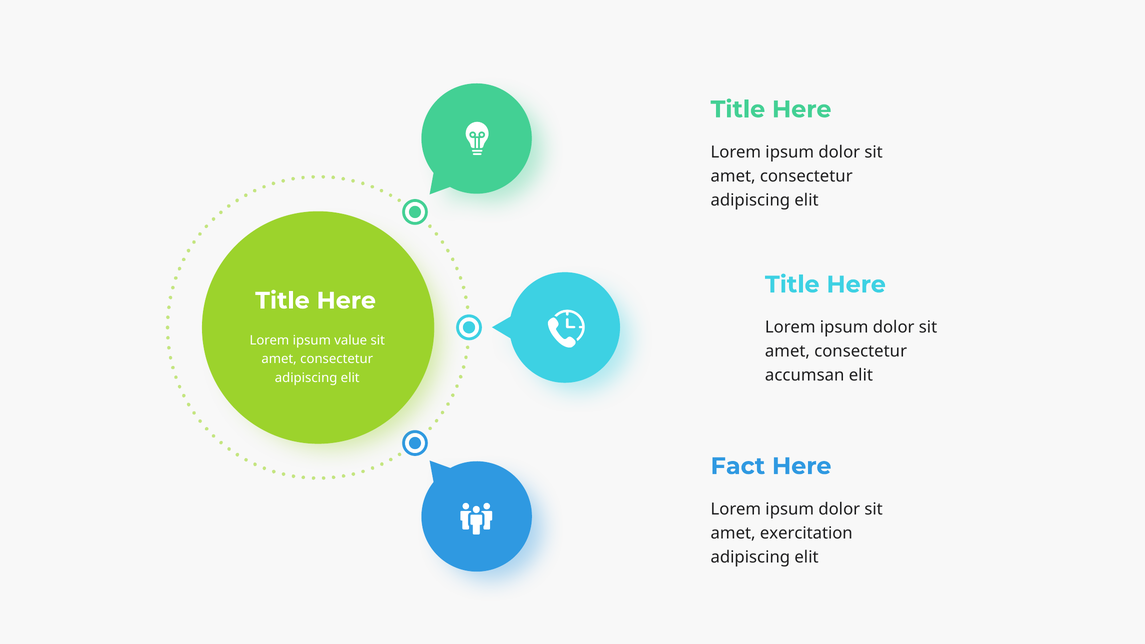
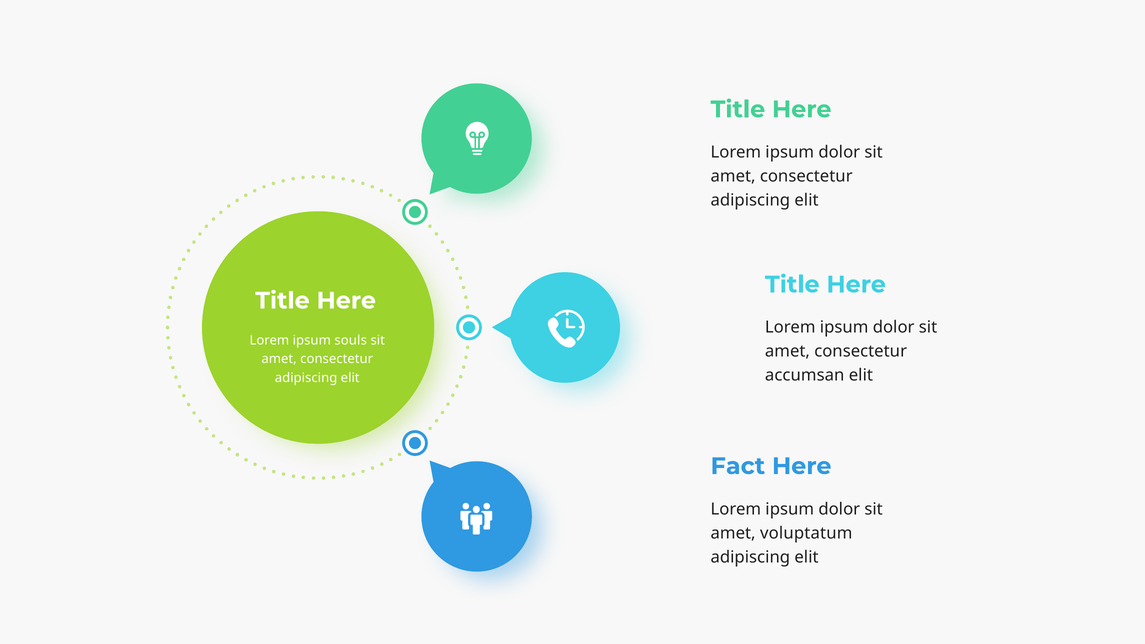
value: value -> souls (351, 340)
exercitation: exercitation -> voluptatum (806, 533)
